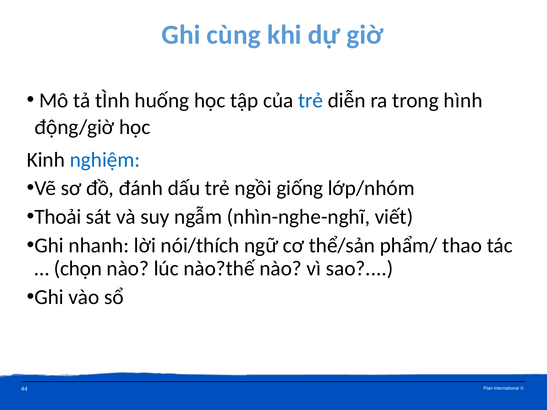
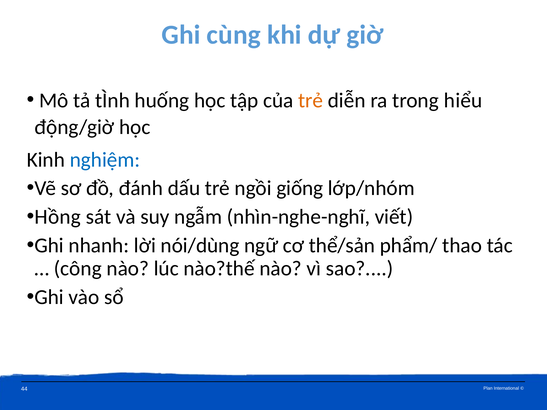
trẻ colour: blue -> orange (311, 101)
hình: hình -> hiểu (463, 101)
Thoải: Thoải -> Hồng (58, 217)
nói/thích: nói/thích -> nói/dùng (200, 246)
chọn: chọn -> công (78, 269)
